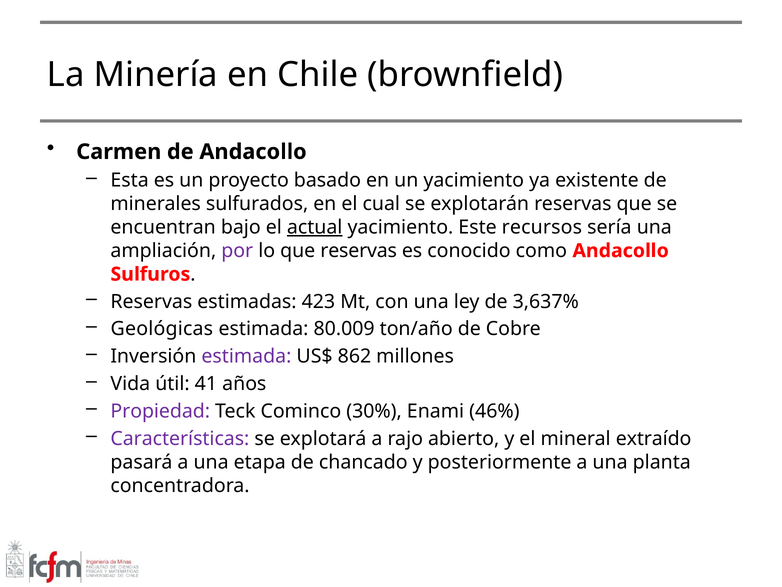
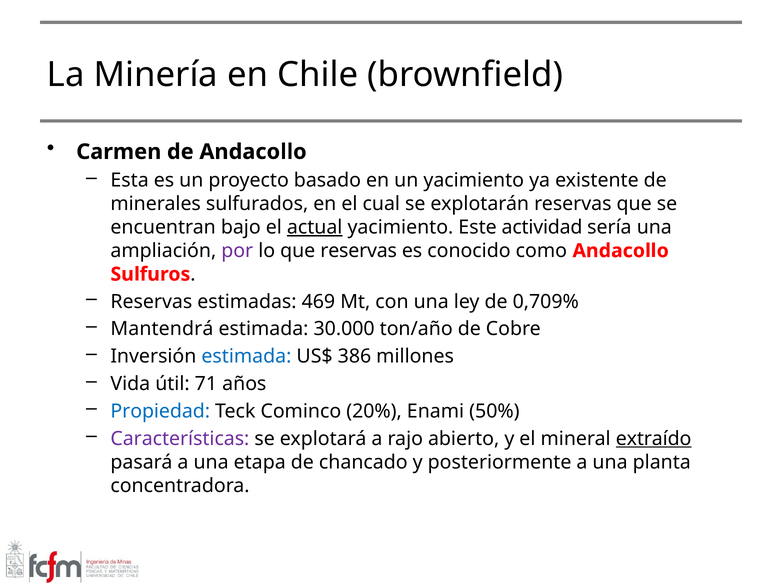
recursos: recursos -> actividad (542, 227)
423: 423 -> 469 (318, 301)
3,637%: 3,637% -> 0,709% (546, 301)
Geológicas: Geológicas -> Mantendrá (162, 329)
80.009: 80.009 -> 30.000 (344, 329)
estimada colour: purple -> blue (246, 356)
862: 862 -> 386 (354, 356)
41: 41 -> 71 (206, 384)
Propiedad colour: purple -> blue (160, 411)
30%: 30% -> 20% (374, 411)
46%: 46% -> 50% (494, 411)
extraído underline: none -> present (654, 438)
